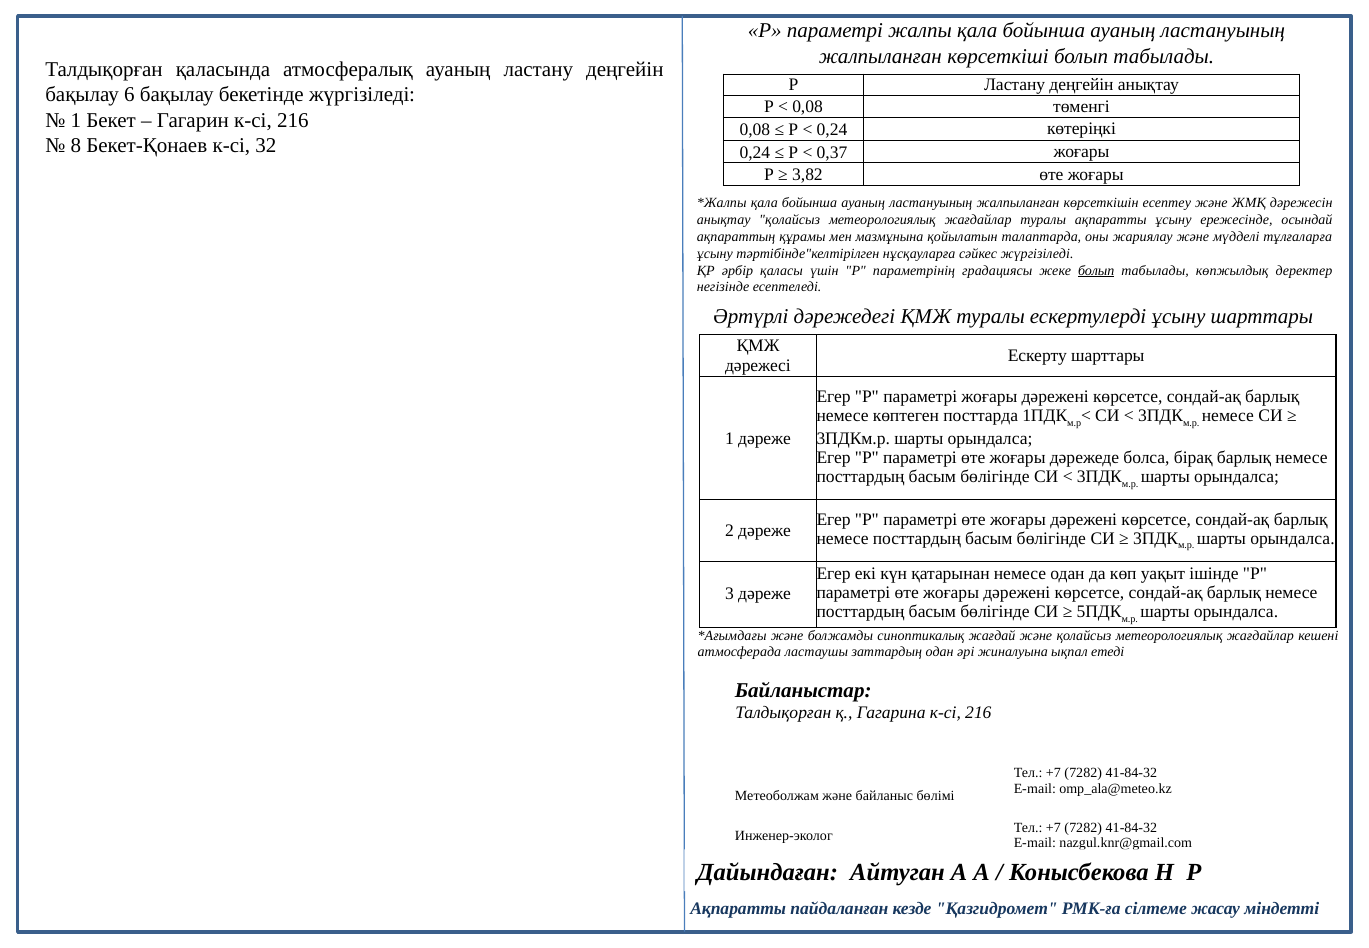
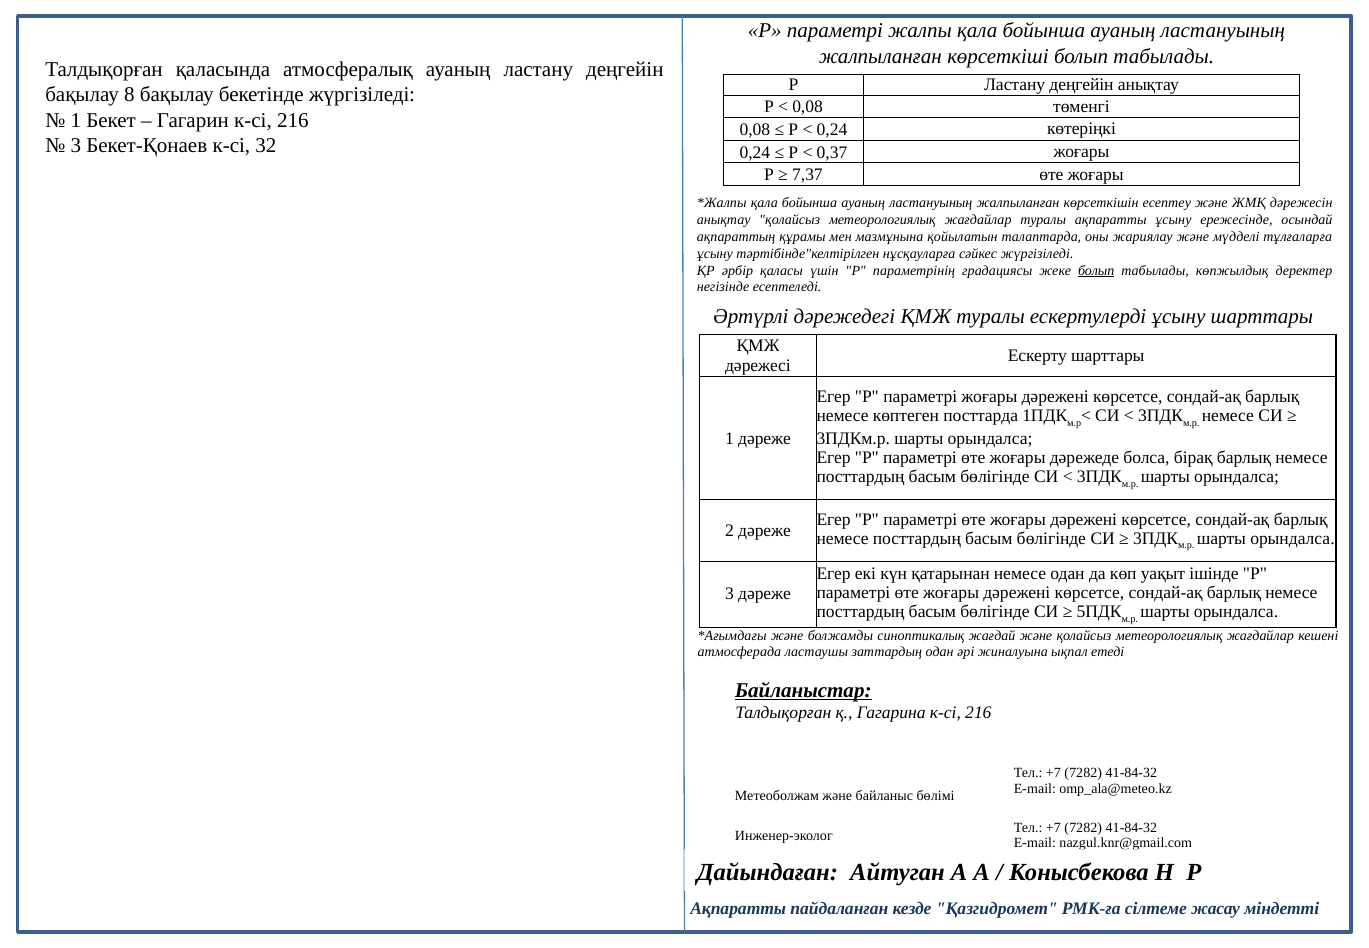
6: 6 -> 8 (129, 95)
8: 8 -> 3 (76, 145)
3,82: 3,82 -> 7,37 (807, 175)
Байланыстар underline: none -> present (803, 690)
